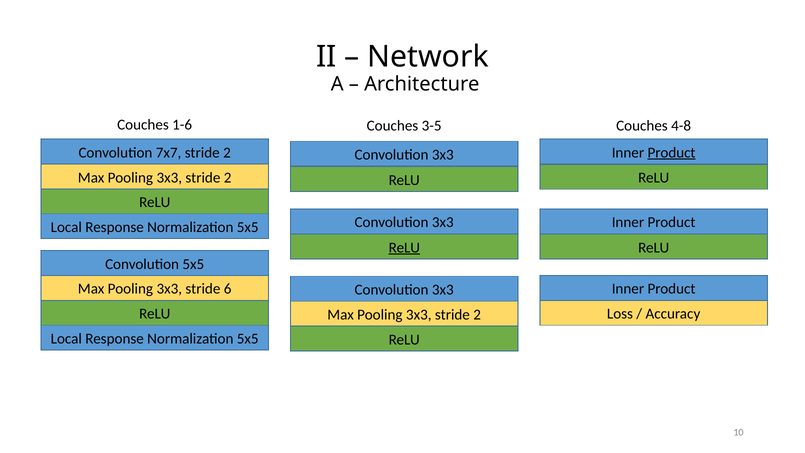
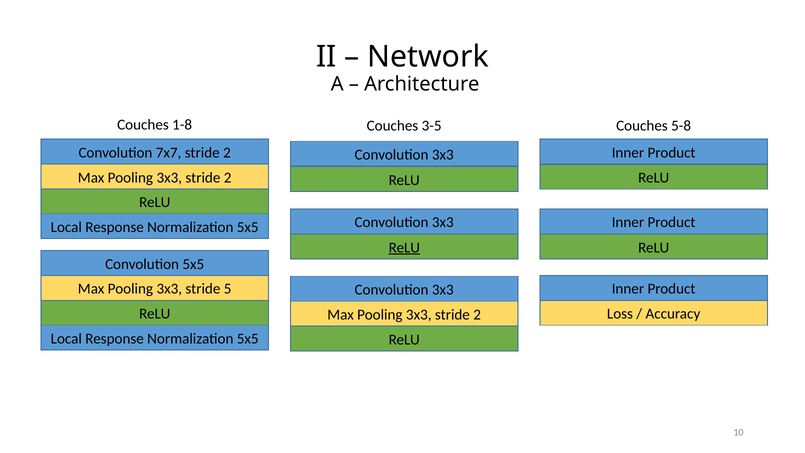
1-6: 1-6 -> 1-8 (182, 125)
4-8: 4-8 -> 5-8 (681, 126)
Product underline: present -> none (672, 153)
6: 6 -> 5 (228, 289)
